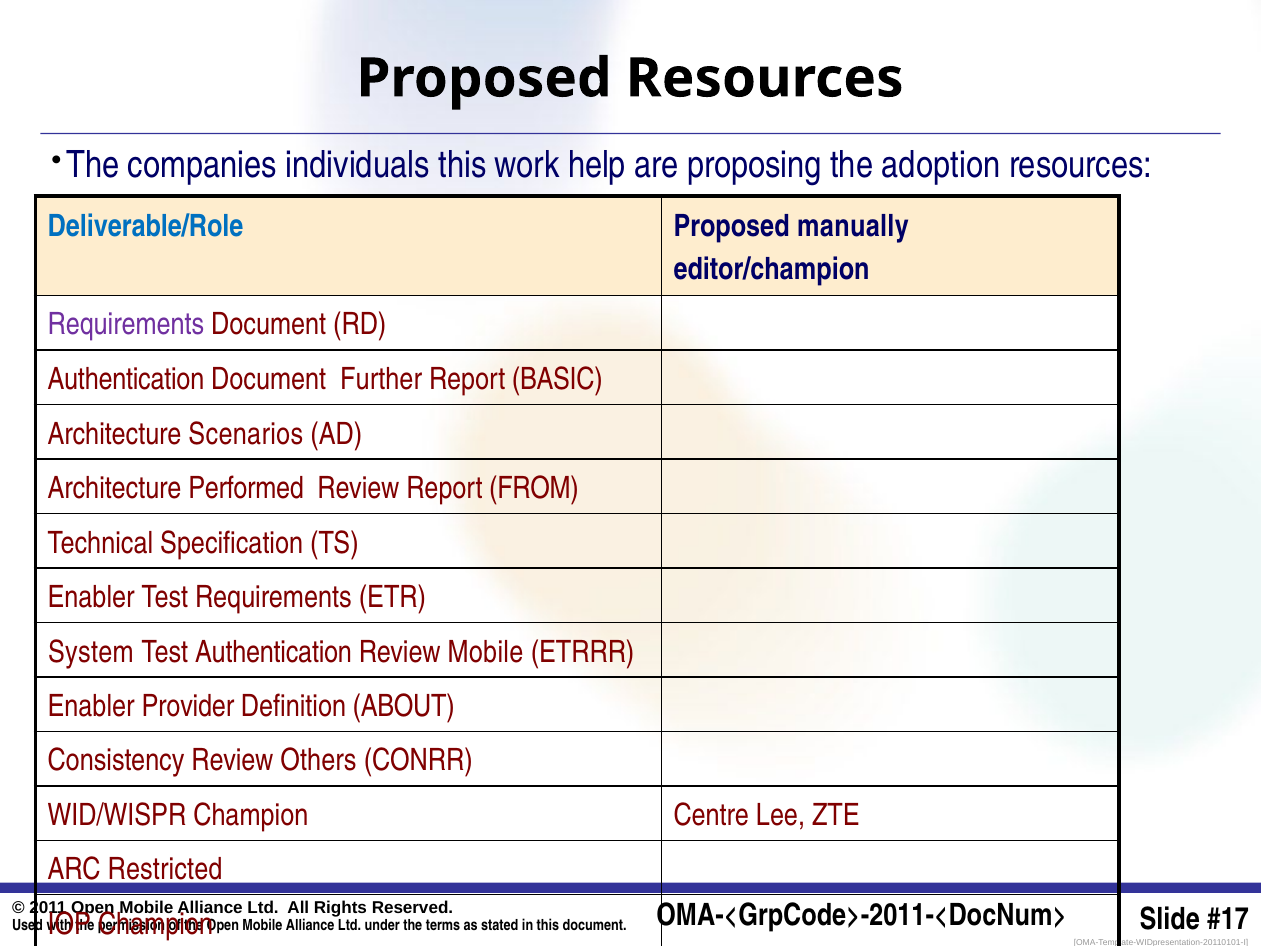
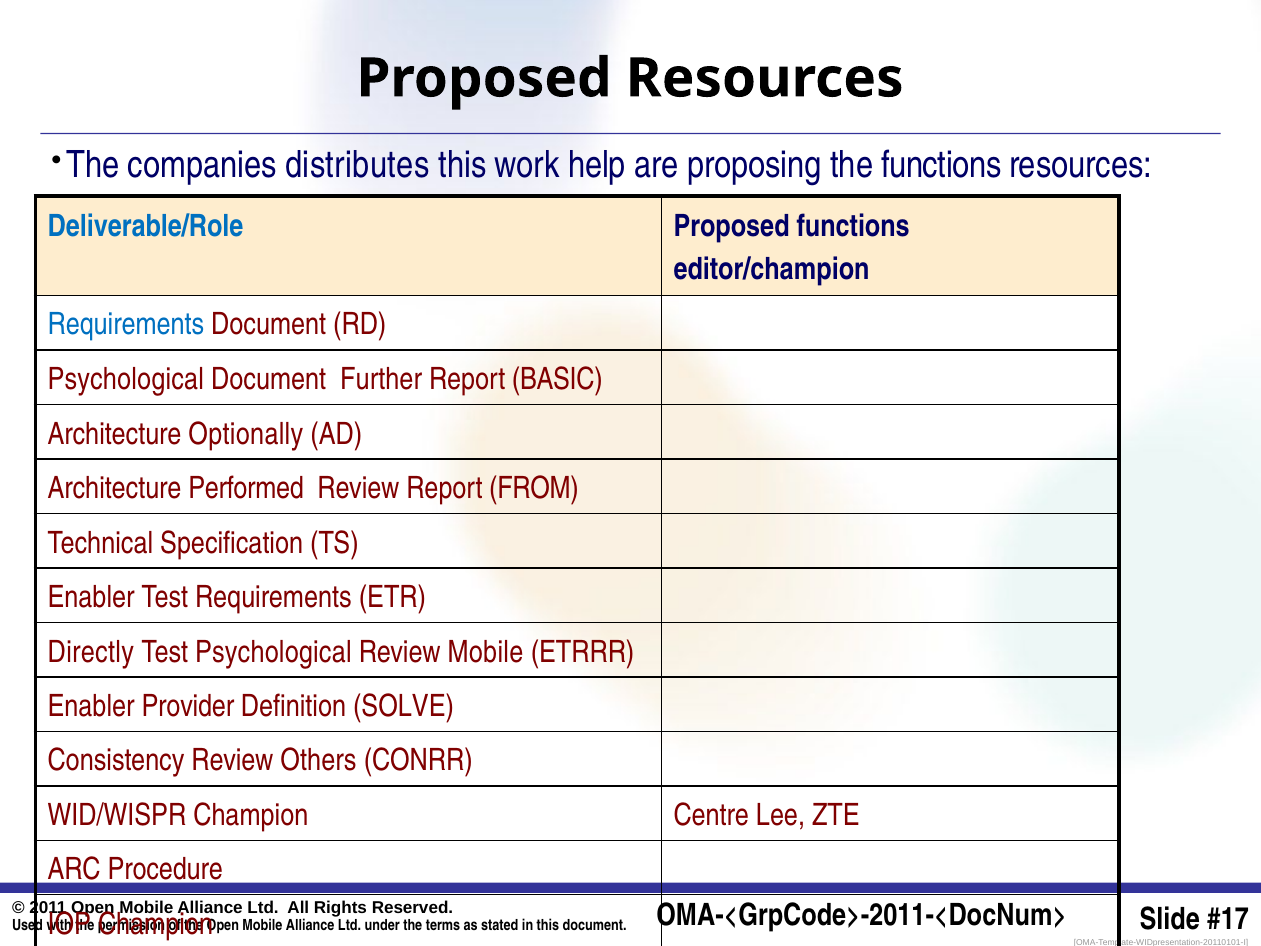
individuals: individuals -> distributes (357, 165)
the adoption: adoption -> functions (941, 165)
Proposed manually: manually -> functions (853, 226)
Requirements colour: purple -> blue (126, 325)
Authentication: Authentication -> Psychological (126, 379)
Scenarios: Scenarios -> Optionally (246, 434)
System: System -> Directly (91, 652)
Test Authentication: Authentication -> Psychological (273, 652)
ABOUT: ABOUT -> SOLVE (404, 706)
Restricted: Restricted -> Procedure (165, 870)
